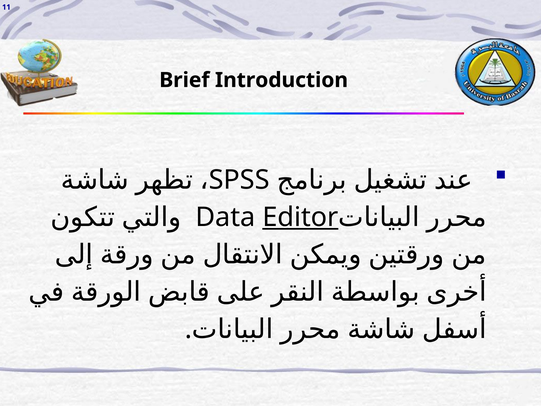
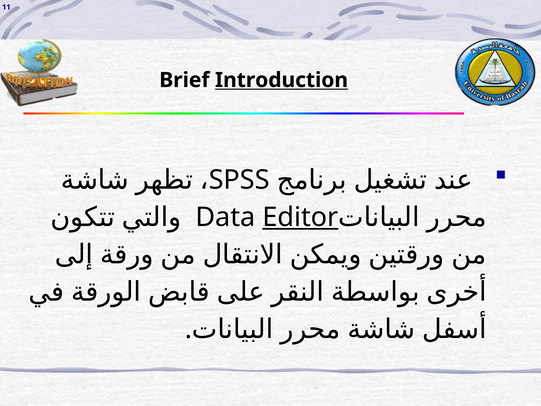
Introduction underline: none -> present (282, 80)
